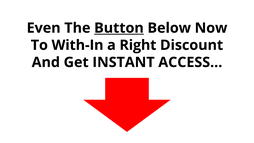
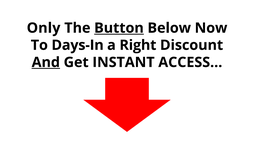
Even: Even -> Only (44, 28)
With-In: With-In -> Days-In (78, 45)
And underline: none -> present (46, 62)
